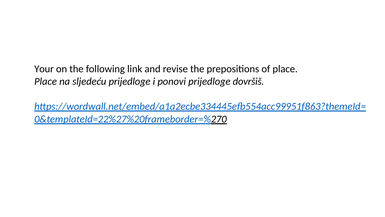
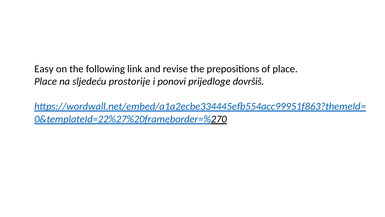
Your: Your -> Easy (44, 69)
sljedeću prijedloge: prijedloge -> prostorije (129, 81)
